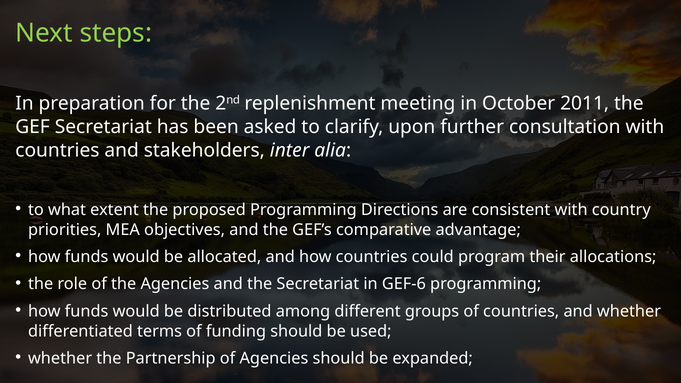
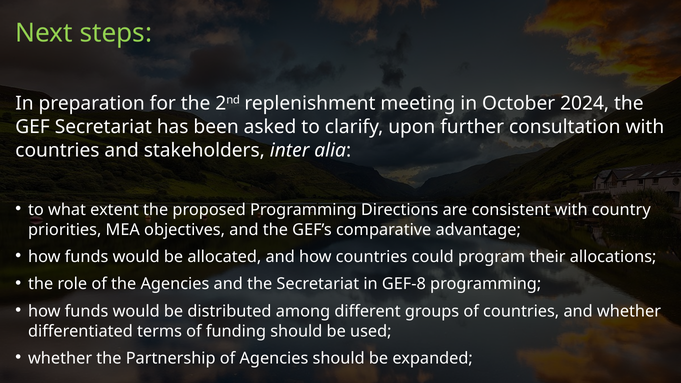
2011: 2011 -> 2024 (585, 103)
GEF-6: GEF-6 -> GEF-8 (404, 284)
